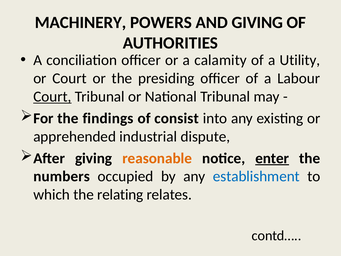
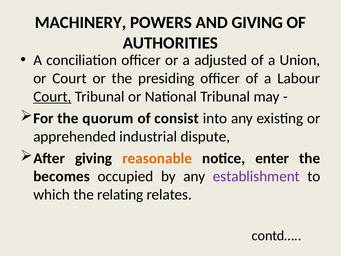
calamity: calamity -> adjusted (221, 60)
Utility: Utility -> Union (300, 60)
findings: findings -> quorum (108, 118)
enter underline: present -> none (272, 158)
numbers: numbers -> becomes (62, 176)
establishment colour: blue -> purple (256, 176)
